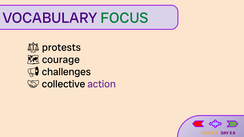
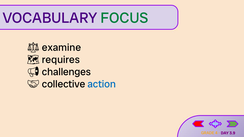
protests: protests -> examine (62, 48)
courage: courage -> requires (61, 60)
action colour: purple -> blue (102, 84)
